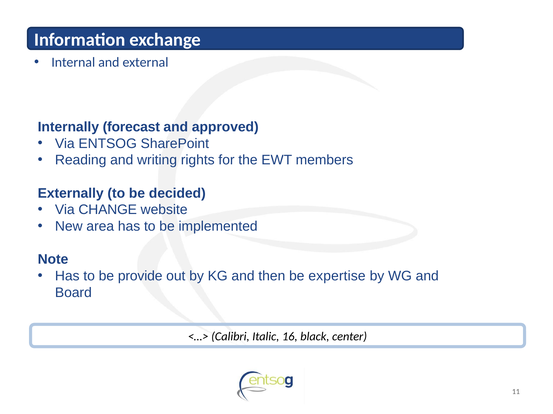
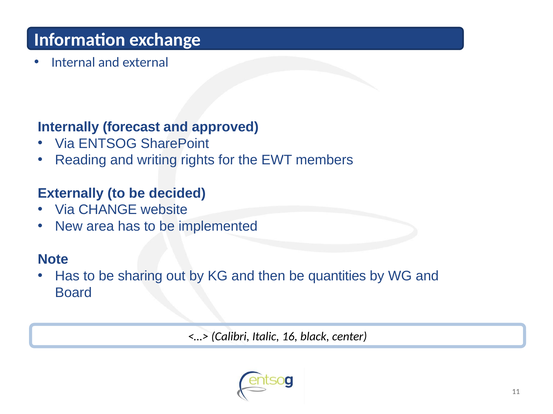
provide: provide -> sharing (140, 276)
expertise: expertise -> quantities (337, 276)
